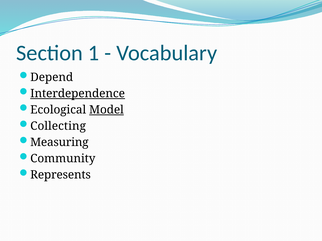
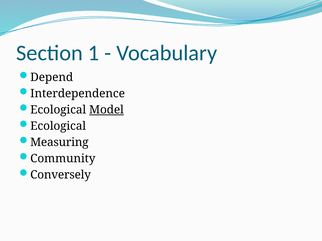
Interdependence underline: present -> none (78, 94)
Collecting: Collecting -> Ecological (58, 126)
Represents: Represents -> Conversely (61, 175)
